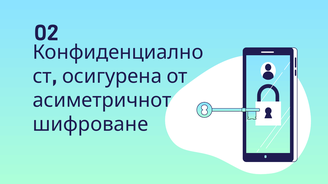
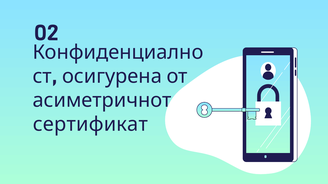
шифроване: шифроване -> сертификат (90, 125)
